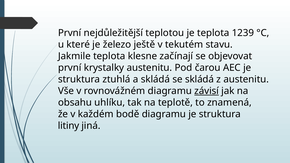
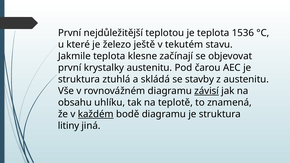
1239: 1239 -> 1536 (243, 33)
se skládá: skládá -> stavby (200, 79)
každém underline: none -> present (96, 114)
